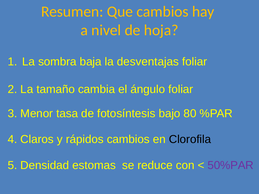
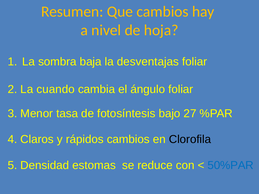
tamaño: tamaño -> cuando (56, 89)
80: 80 -> 27 (190, 114)
50%PAR colour: purple -> blue (231, 165)
